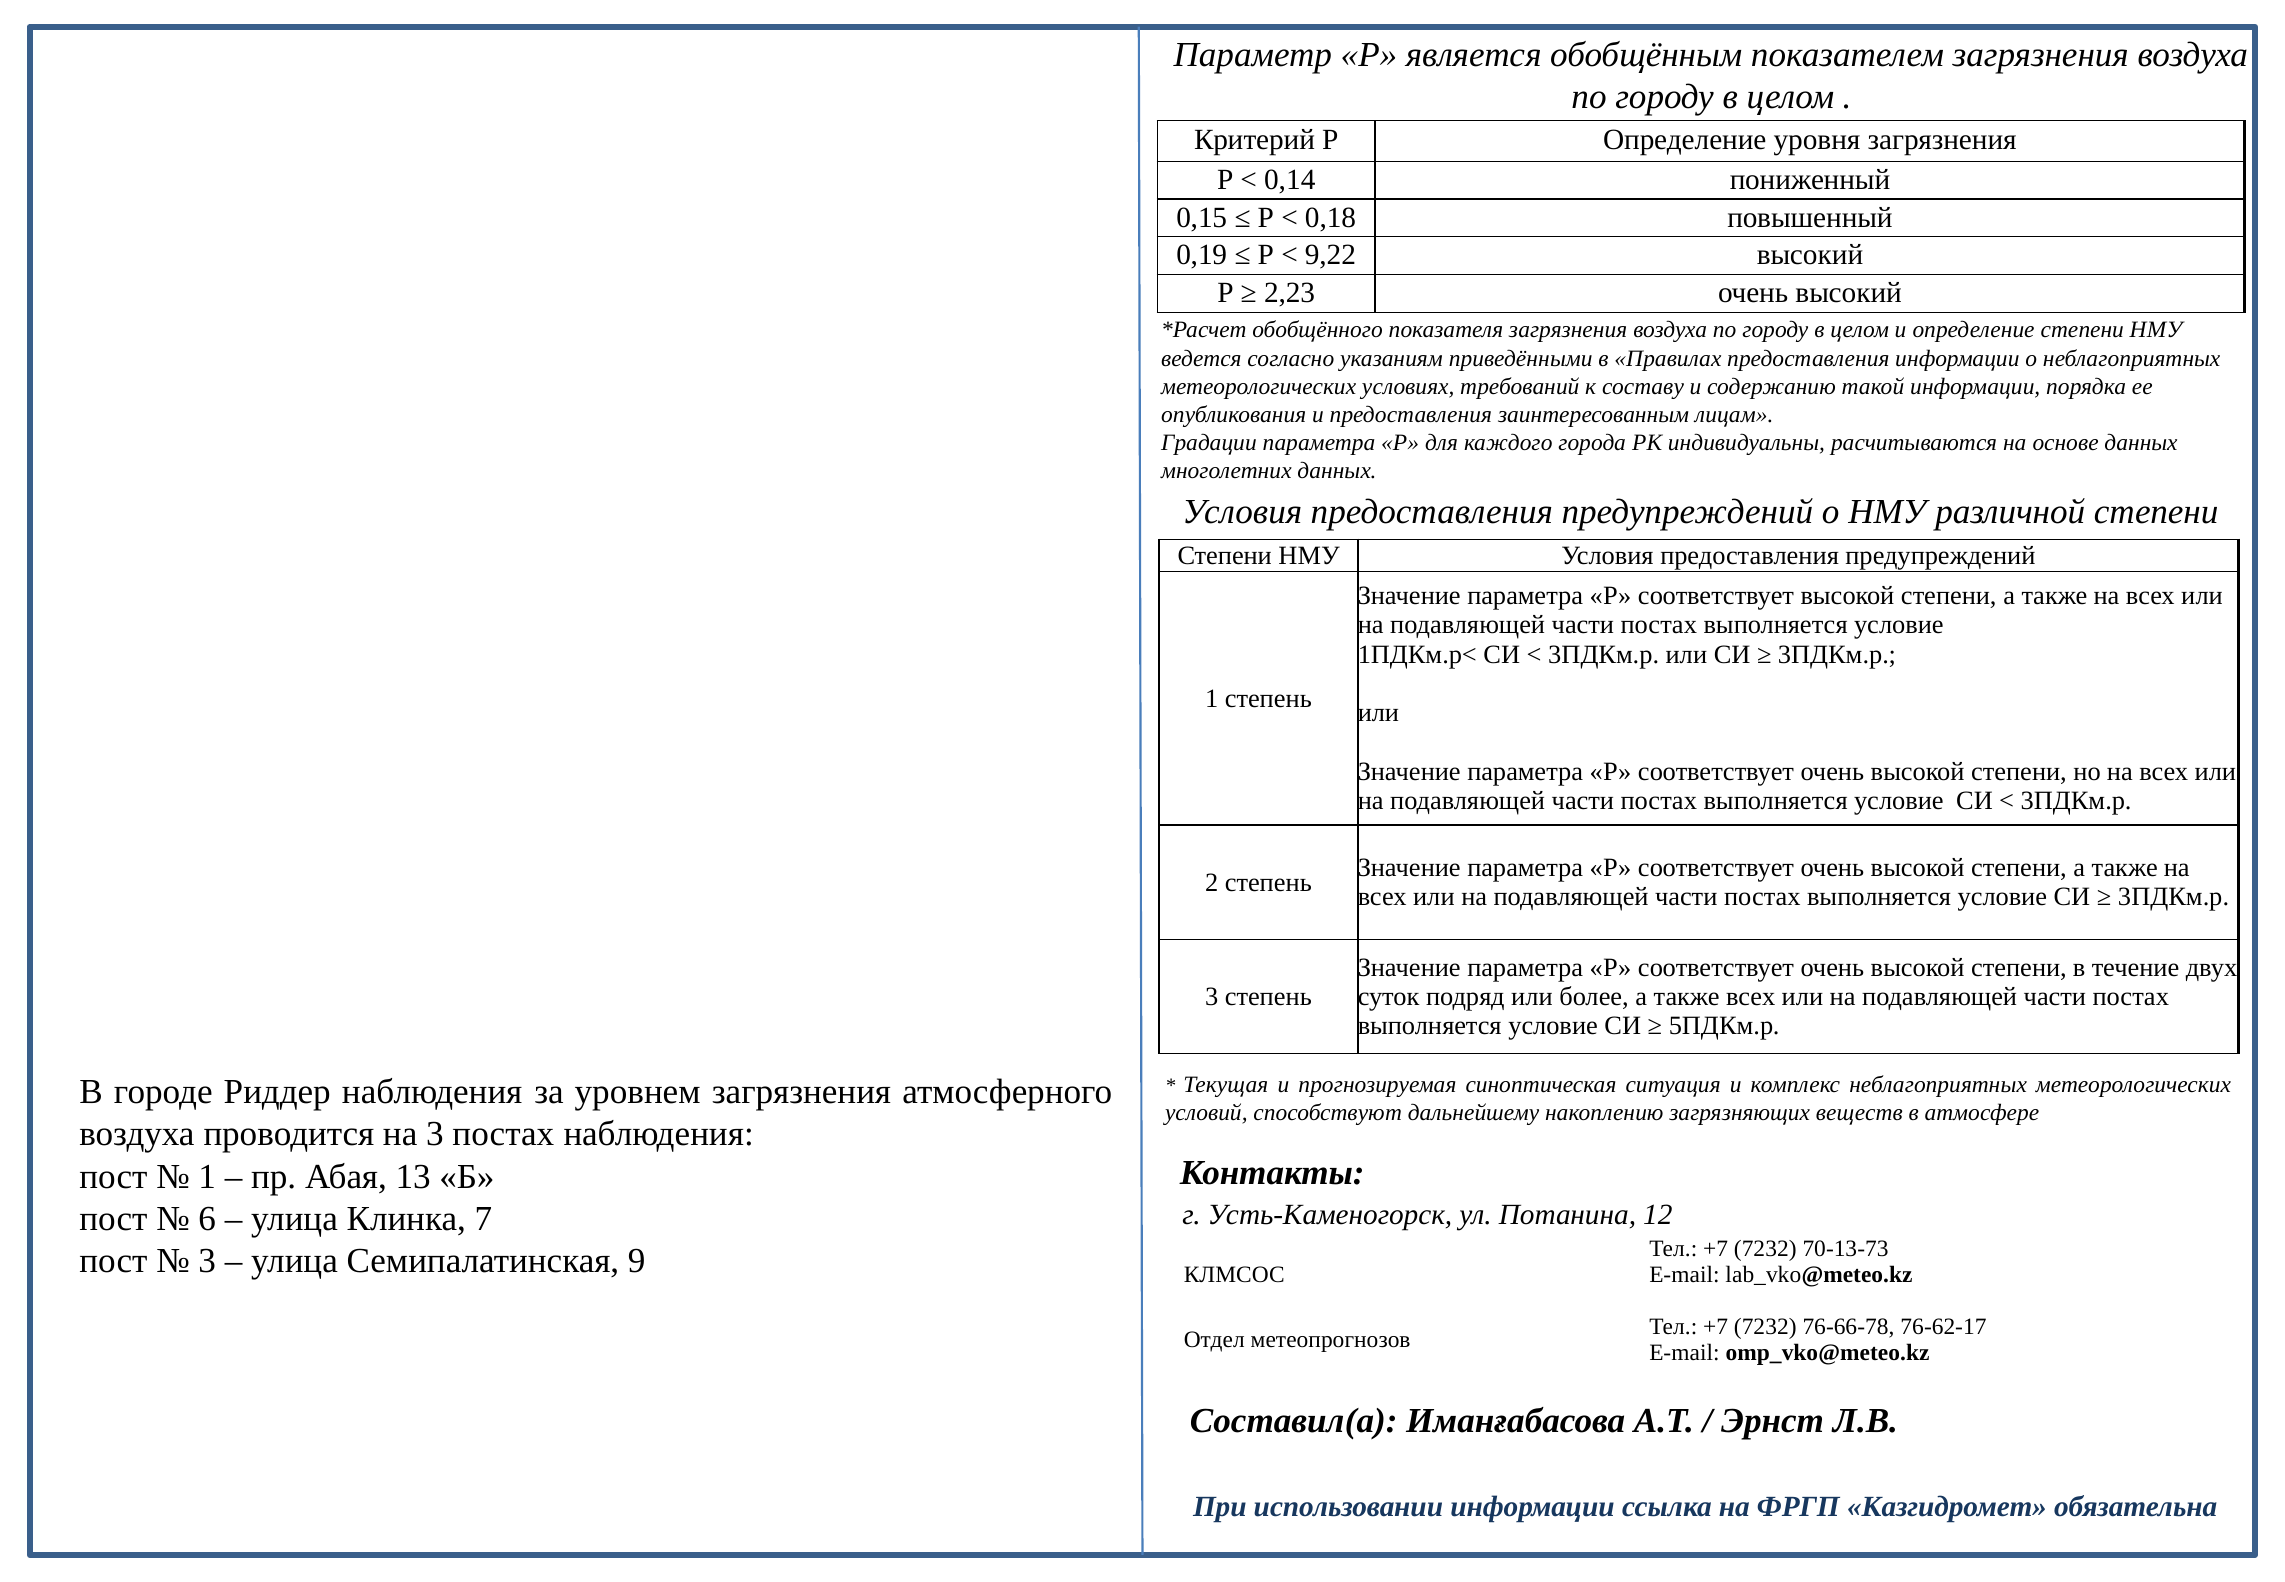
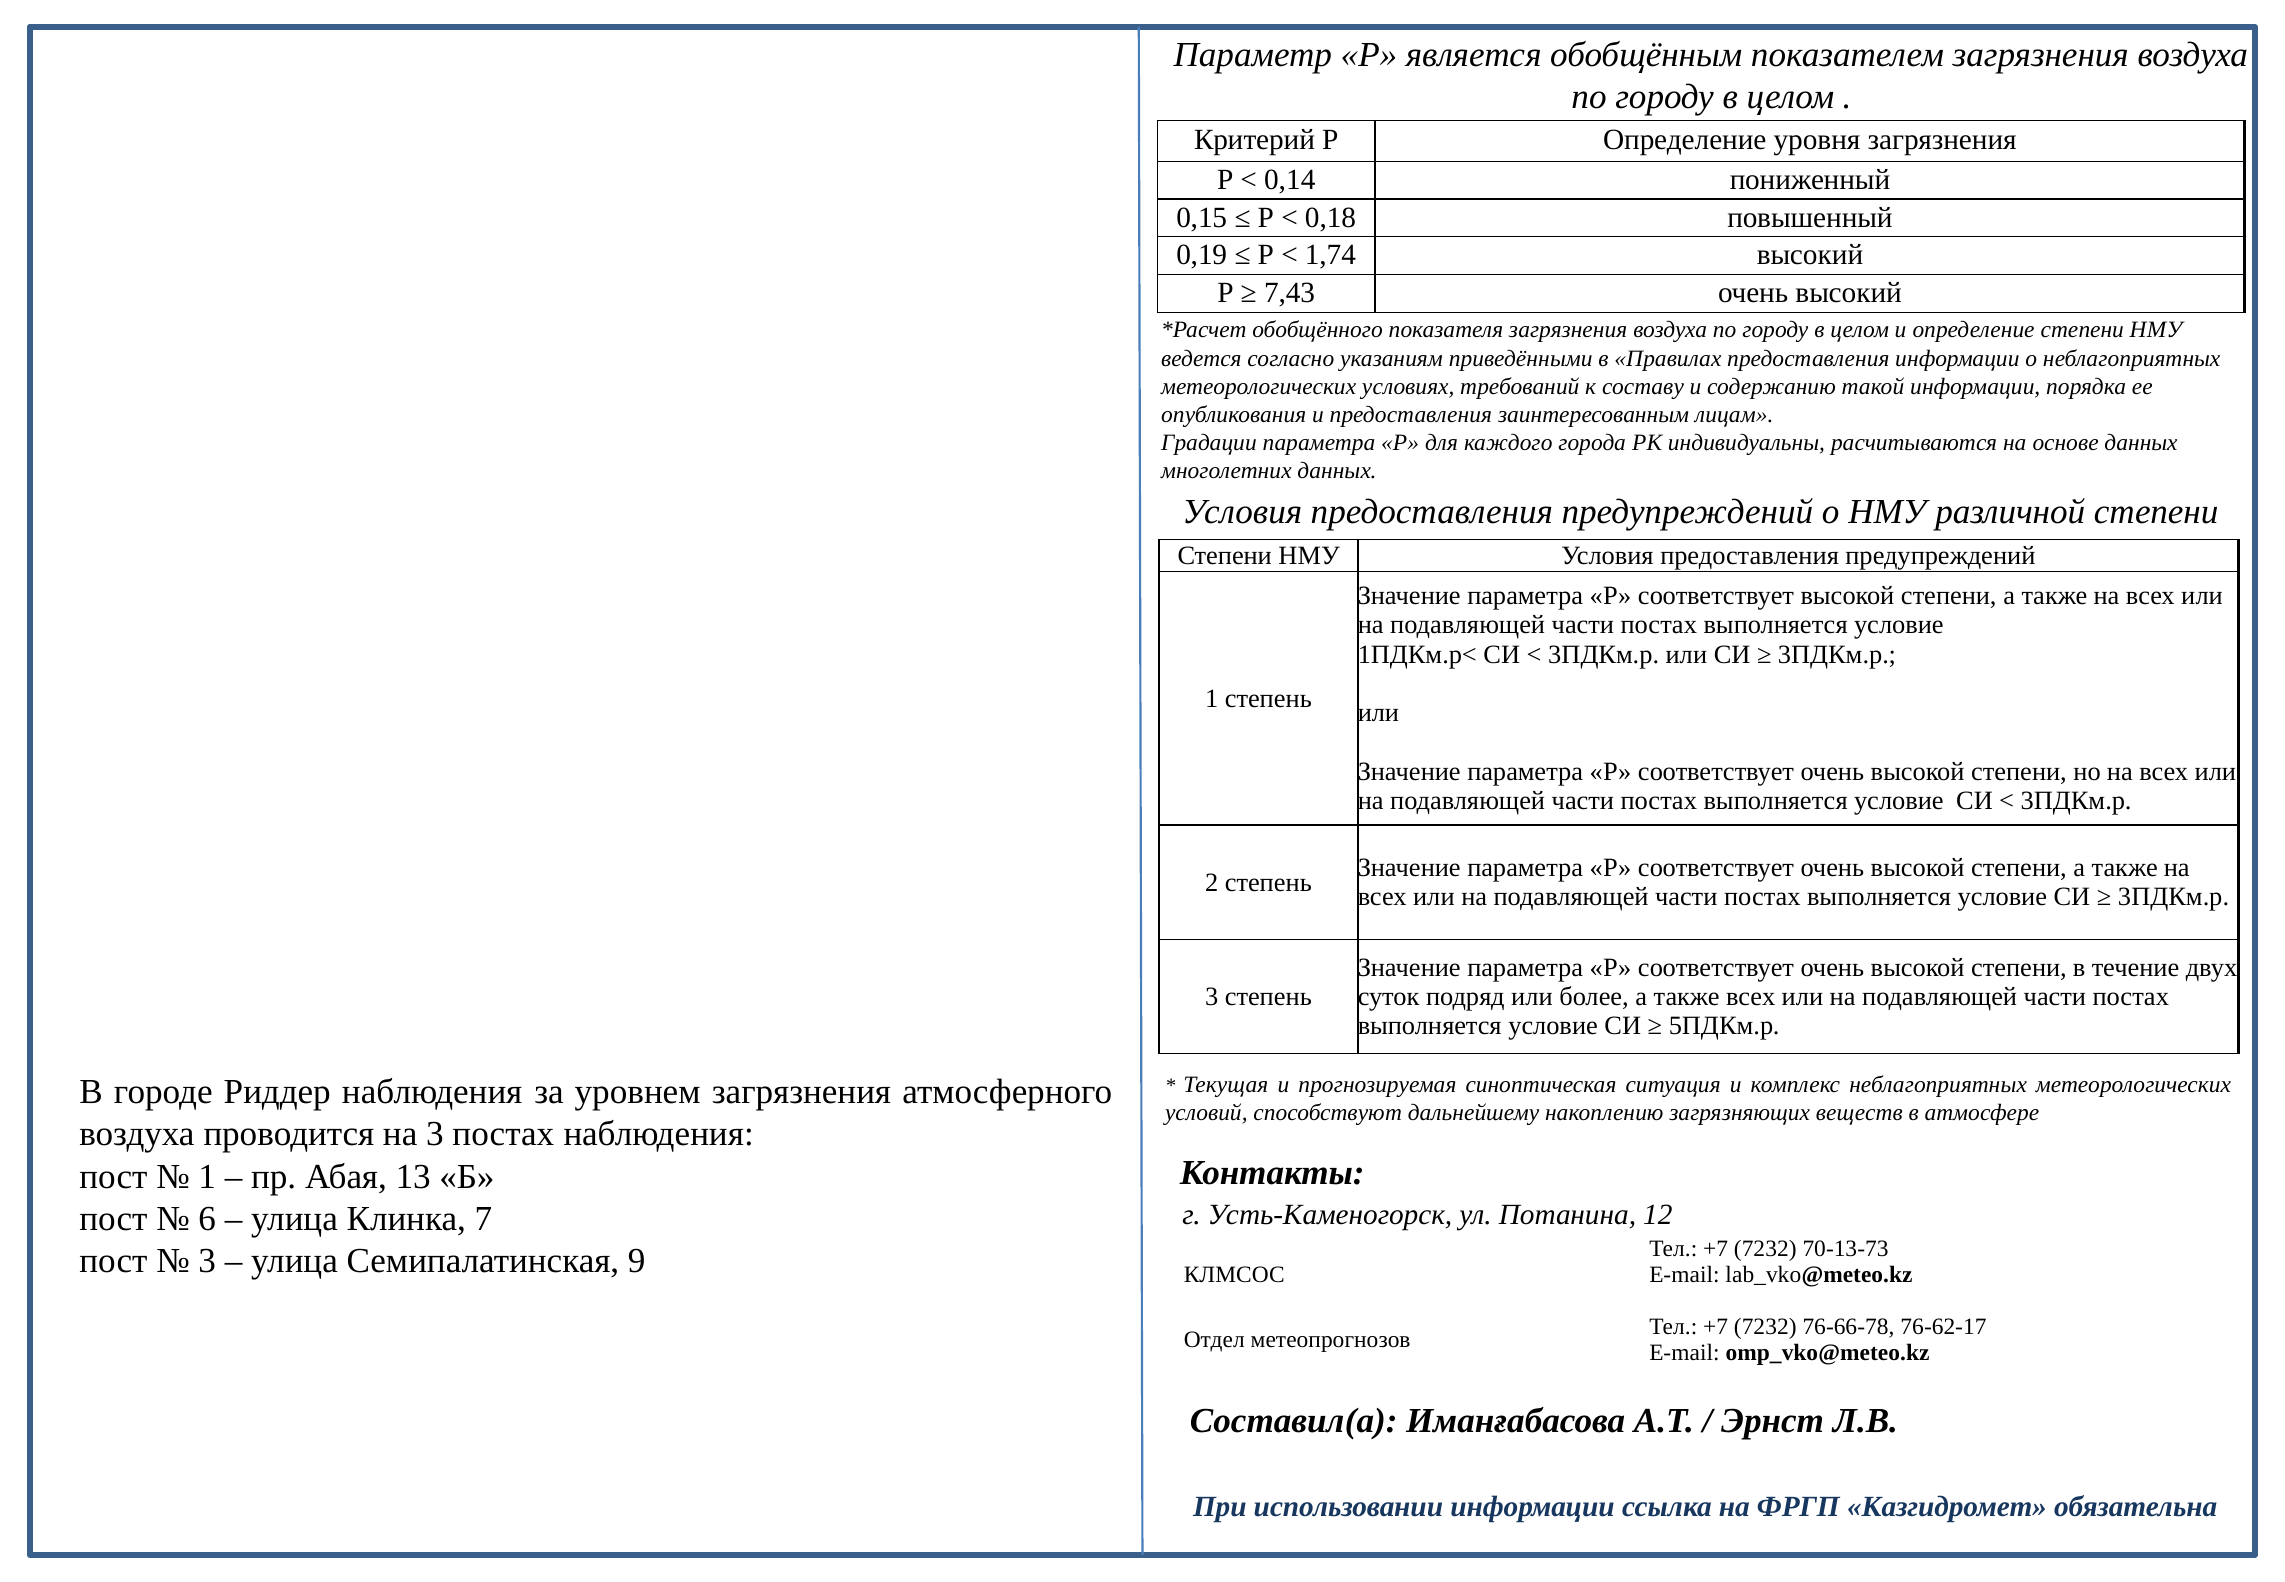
9,22: 9,22 -> 1,74 (1330, 255)
2,23: 2,23 -> 7,43 (1290, 293)
